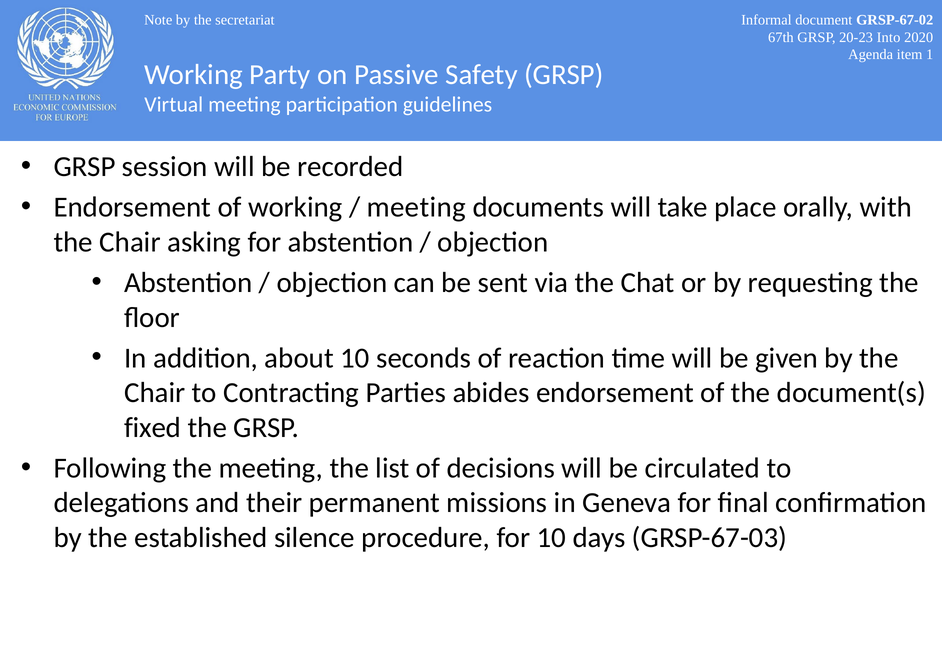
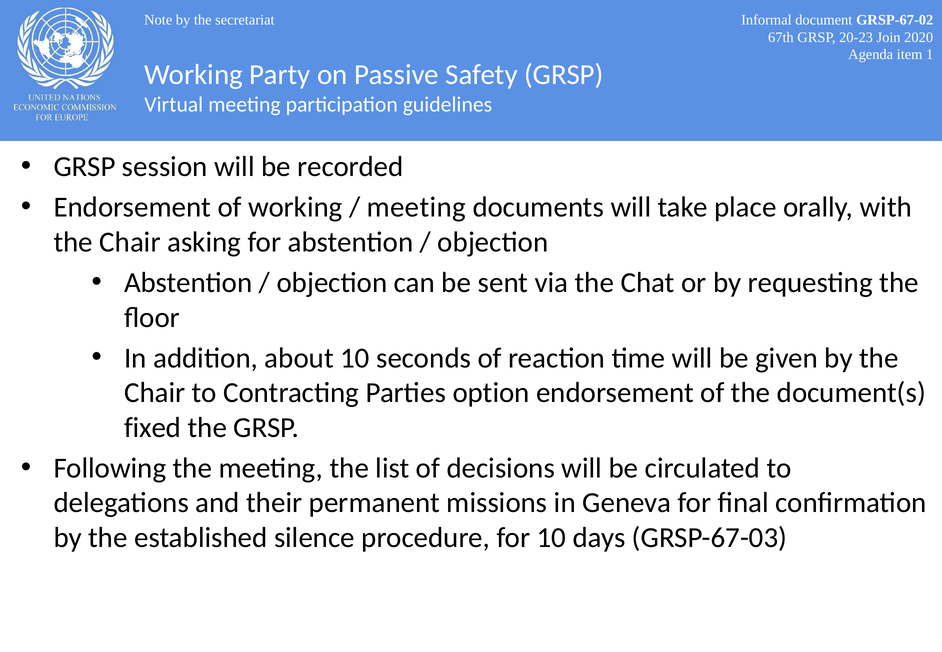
Into: Into -> Join (889, 37)
abides: abides -> option (491, 393)
